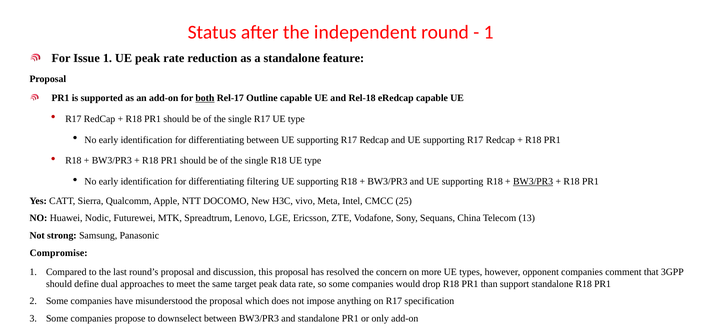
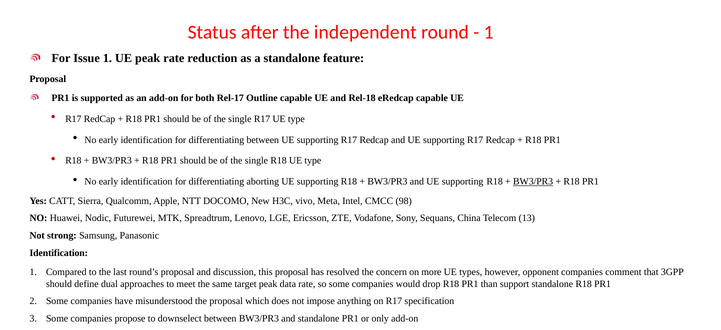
both underline: present -> none (205, 98)
filtering: filtering -> aborting (263, 181)
25: 25 -> 98 (404, 201)
Compromise: Compromise -> Identification (59, 253)
